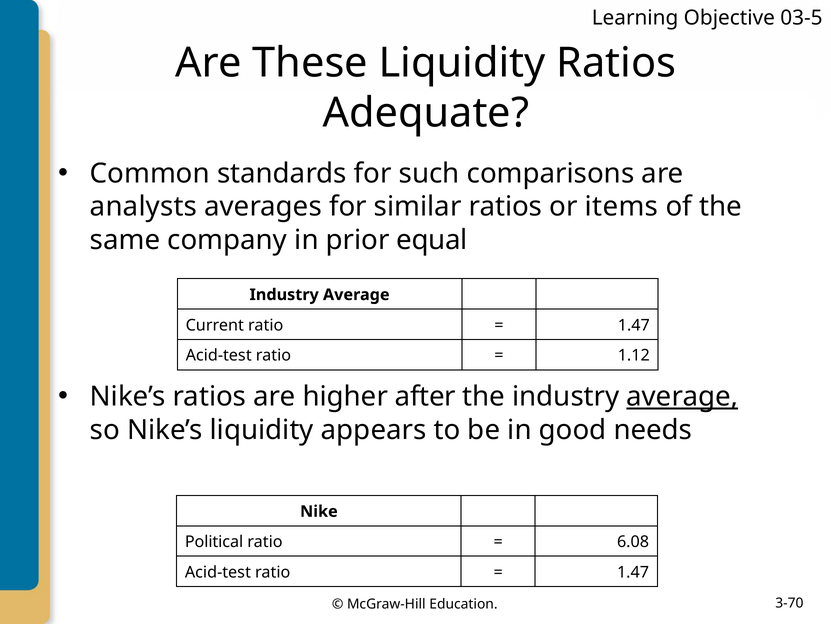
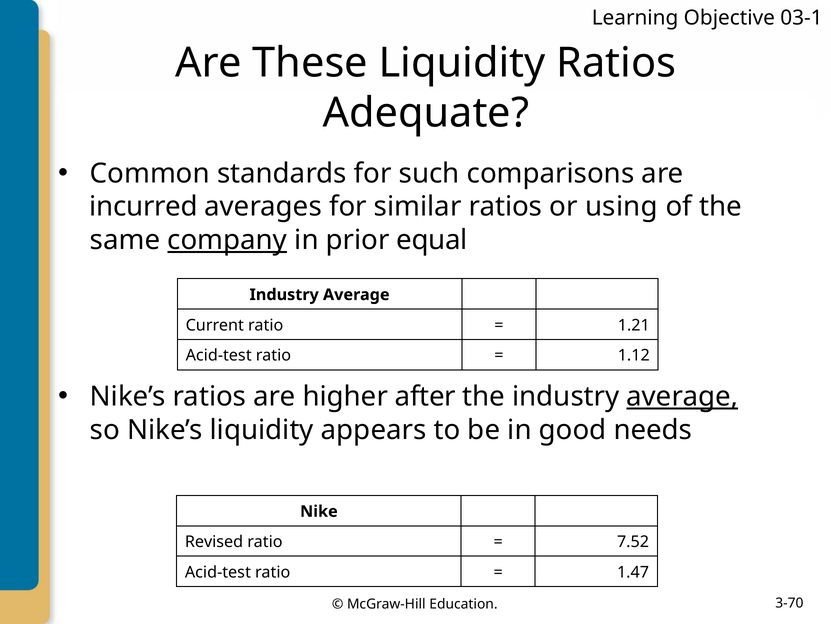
03-5: 03-5 -> 03-1 (801, 18)
analysts: analysts -> incurred (144, 207)
items: items -> using (621, 207)
company underline: none -> present (227, 240)
1.47: 1.47 -> 1.21 (634, 325)
Political: Political -> Revised (214, 541)
6.08: 6.08 -> 7.52 (633, 541)
